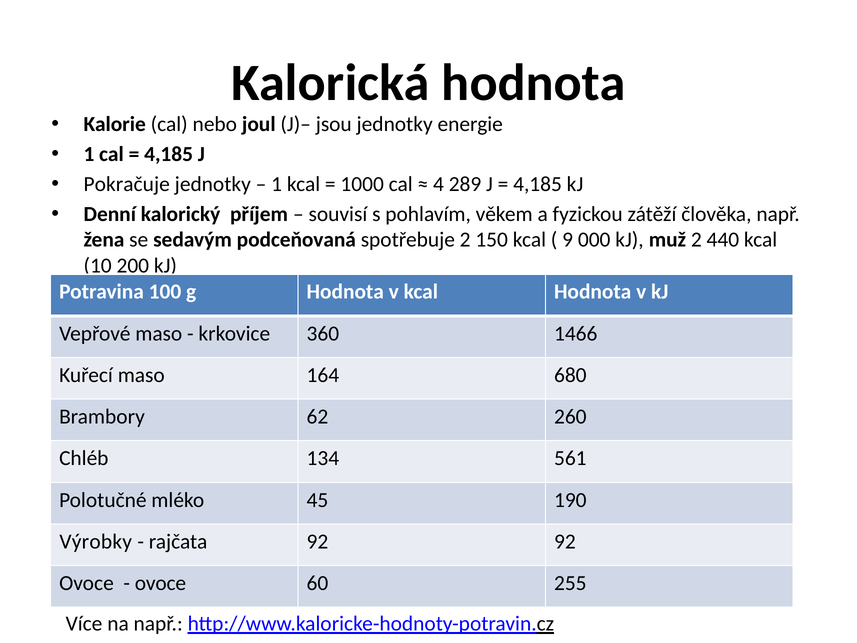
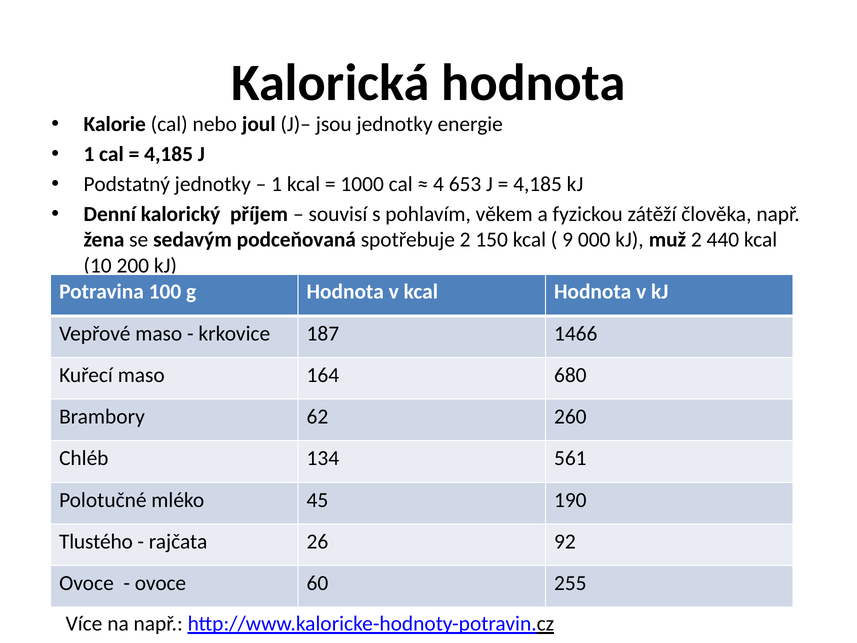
Pokračuje: Pokračuje -> Podstatný (127, 184)
289: 289 -> 653 (465, 184)
360: 360 -> 187 (323, 333)
Výrobky: Výrobky -> Tlustého (96, 541)
rajčata 92: 92 -> 26 (317, 541)
